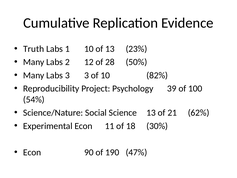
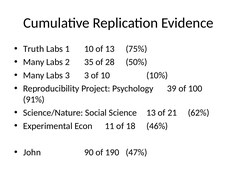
23%: 23% -> 75% (136, 49)
12: 12 -> 35 (89, 62)
82%: 82% -> 10% (157, 75)
54%: 54% -> 91% (34, 99)
30%: 30% -> 46% (157, 126)
Econ: Econ -> John (32, 152)
